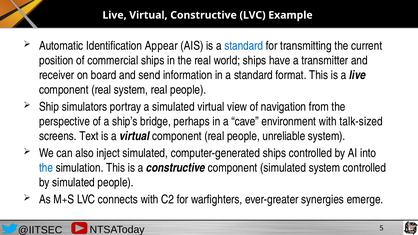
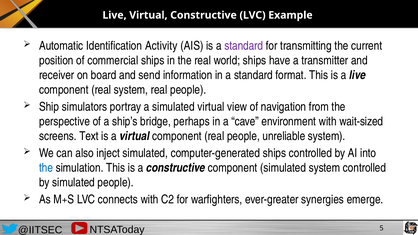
Appear: Appear -> Activity (161, 46)
standard colour: blue -> purple (244, 46)
talk-sized: talk-sized -> wait-sized (361, 121)
